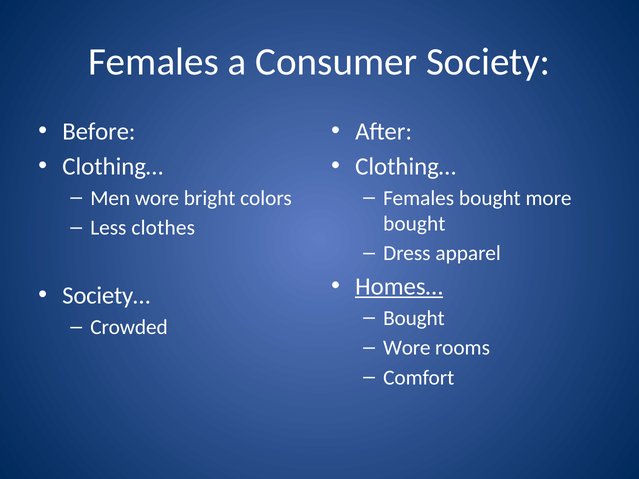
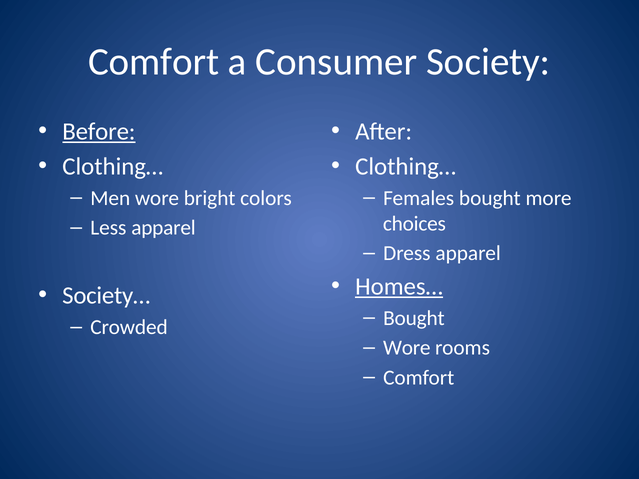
Females: Females -> Comfort (154, 62)
Before underline: none -> present (99, 132)
bought: bought -> choices (414, 224)
Less clothes: clothes -> apparel (163, 228)
